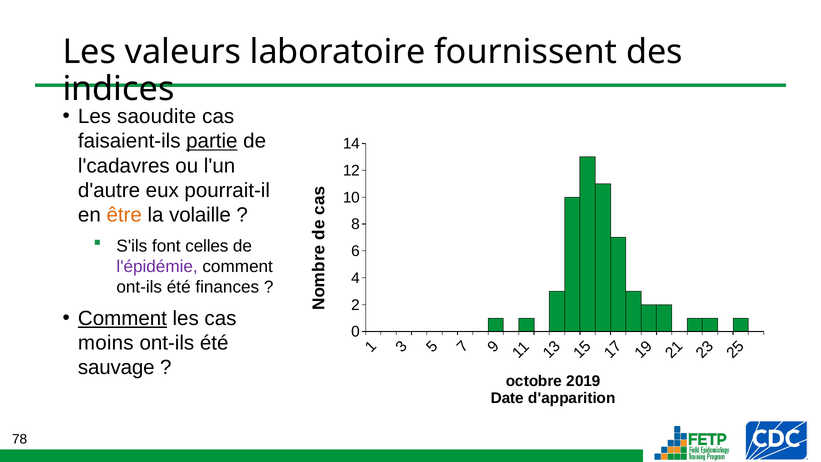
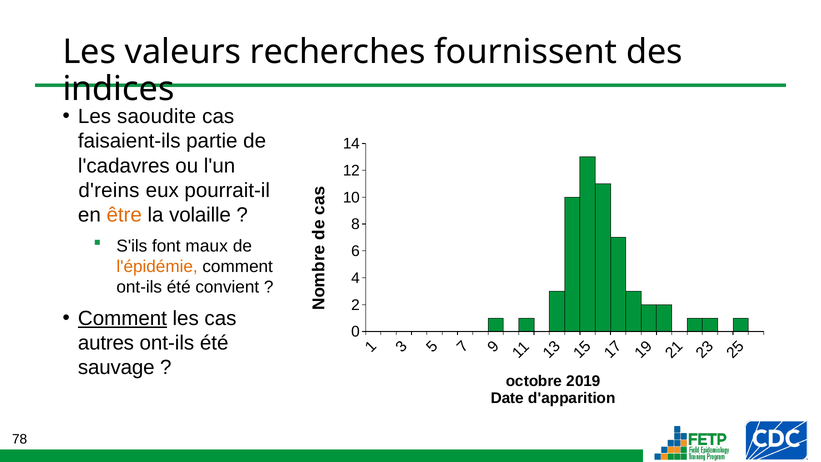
laboratoire: laboratoire -> recherches (338, 52)
partie underline: present -> none (212, 141)
d'autre: d'autre -> d'reins (109, 190)
celles: celles -> maux (207, 246)
l'épidémie colour: purple -> orange (157, 266)
finances: finances -> convient (227, 287)
moins: moins -> autres (106, 343)
